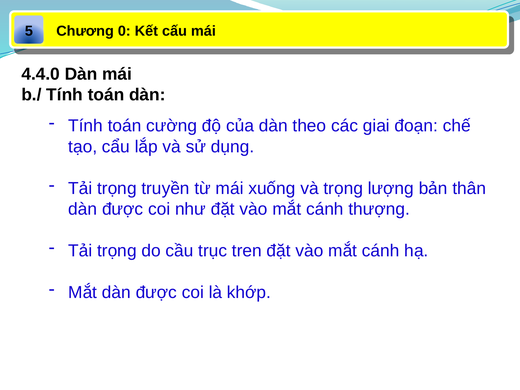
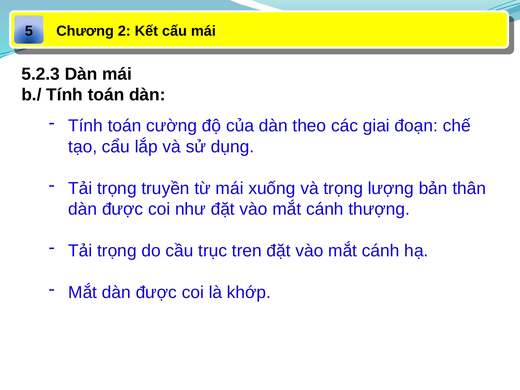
0: 0 -> 2 (124, 31)
4.4.0: 4.4.0 -> 5.2.3 (41, 74)
